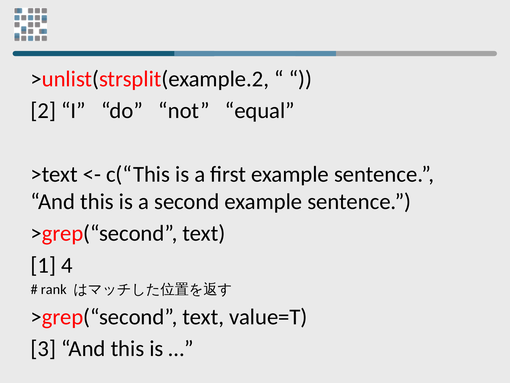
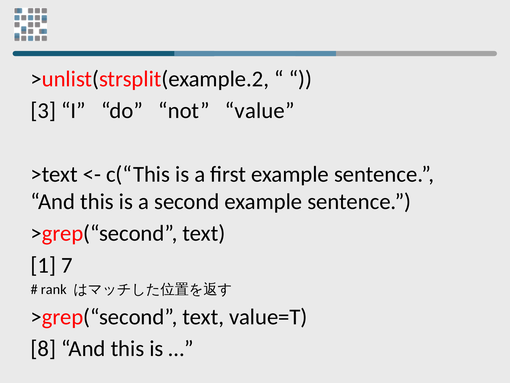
2: 2 -> 3 (43, 111)
equal: equal -> value (260, 111)
4: 4 -> 7 (67, 265)
3: 3 -> 8 (43, 348)
